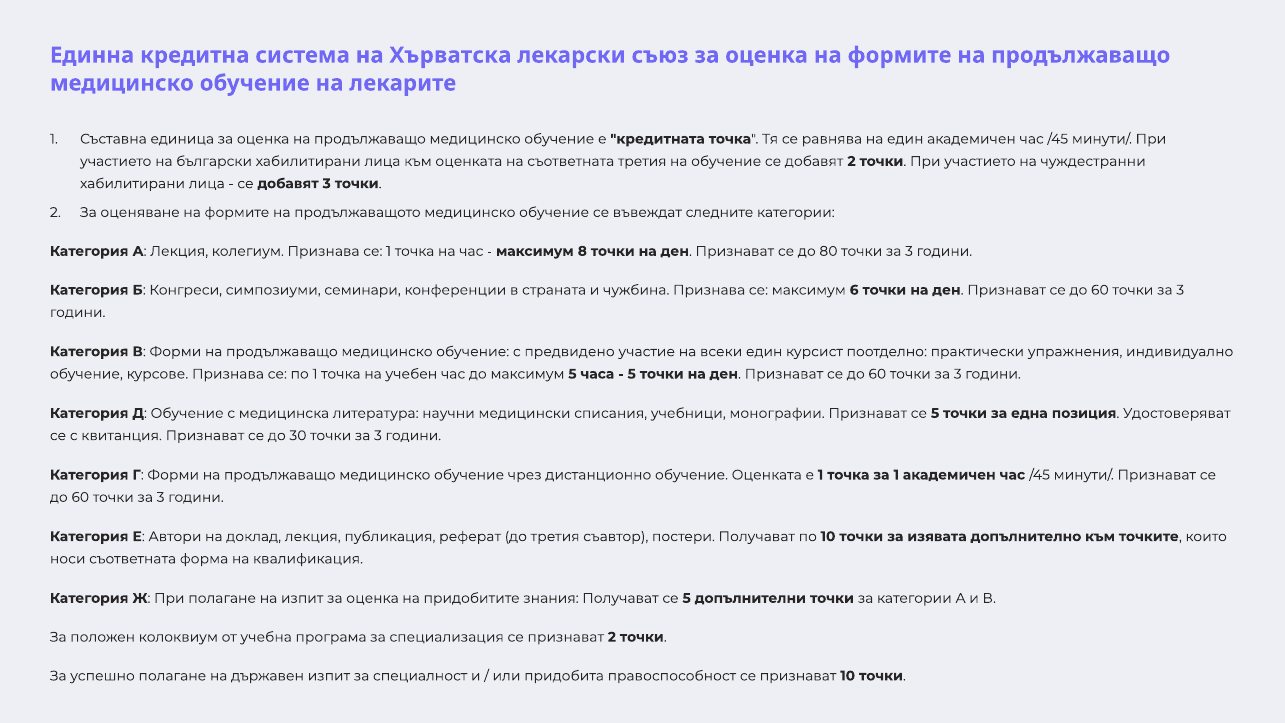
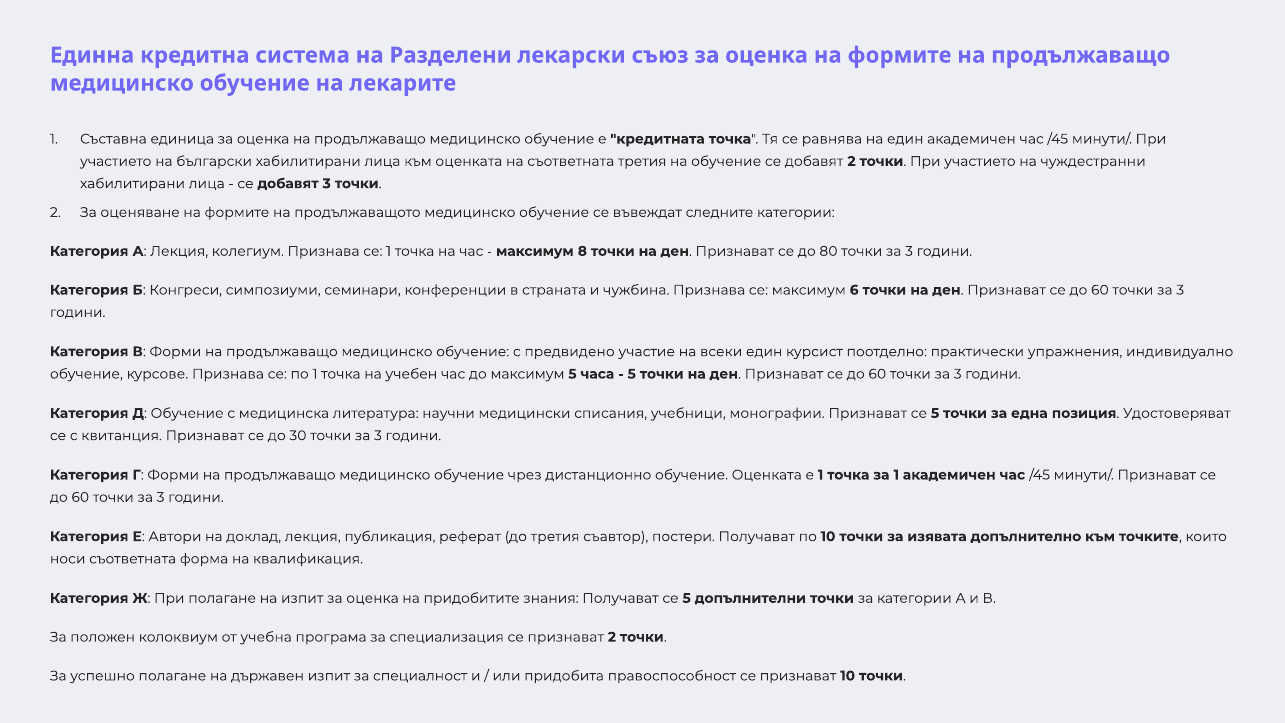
Хърватска: Хърватска -> Разделени (451, 55)
